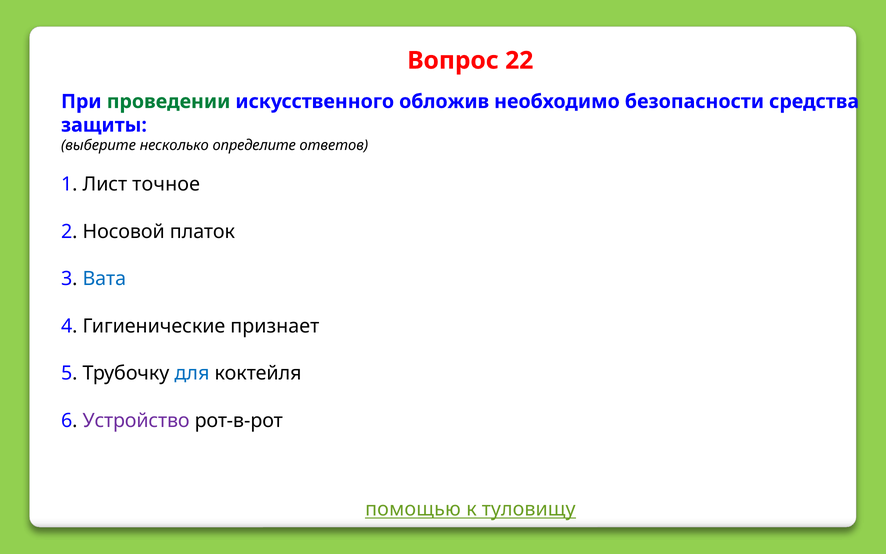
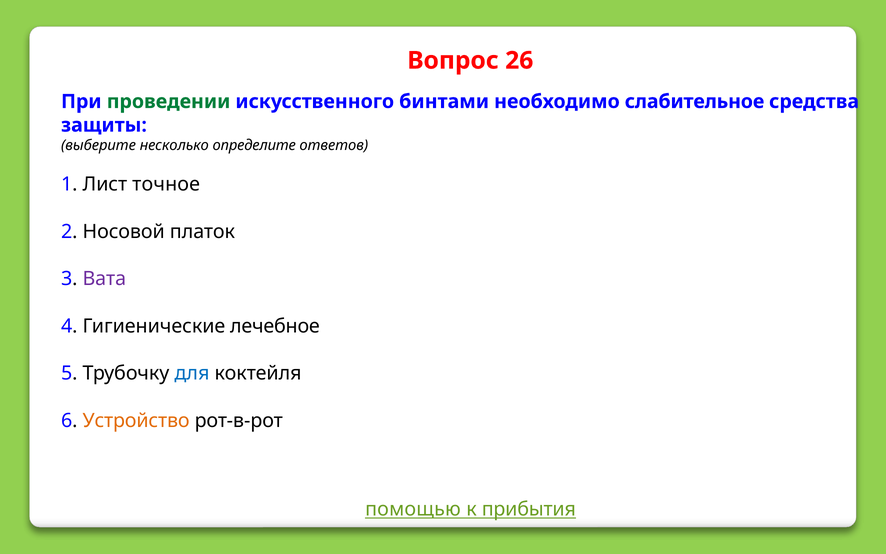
22: 22 -> 26 (519, 60)
обложив: обложив -> бинтами (444, 102)
безопасности: безопасности -> слабительное (694, 102)
Вата colour: blue -> purple (104, 279)
признает: признает -> лечебное (275, 326)
Устройство colour: purple -> orange (136, 420)
туловищу: туловищу -> прибытия (529, 509)
